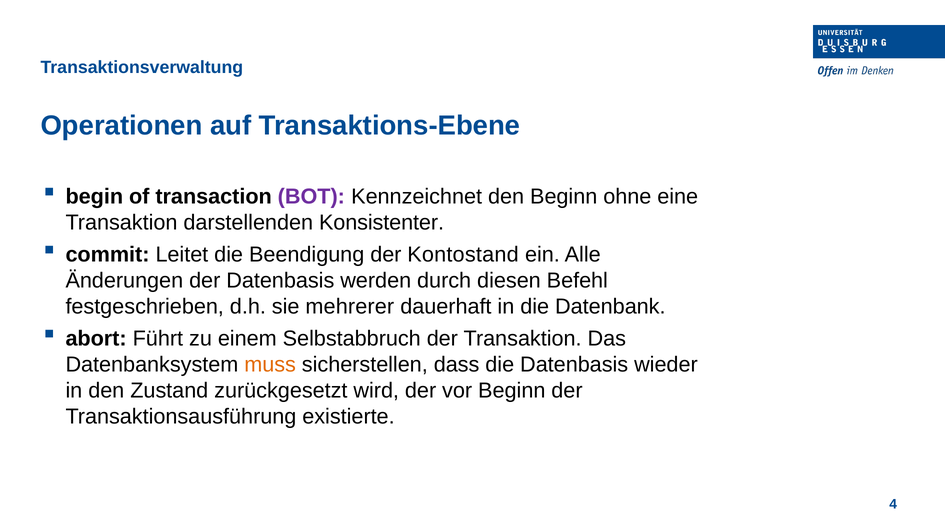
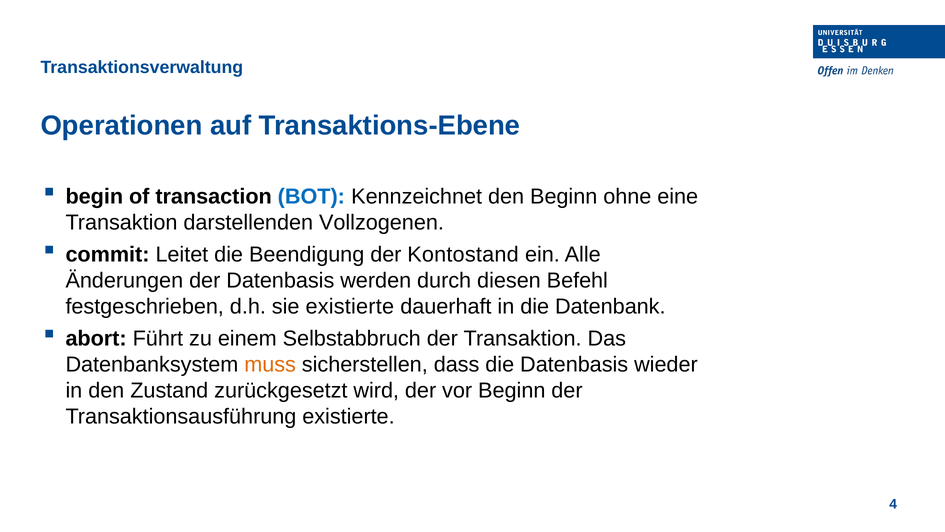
BOT colour: purple -> blue (311, 197)
Konsistenter: Konsistenter -> Vollzogenen (381, 223)
sie mehrerer: mehrerer -> existierte (350, 306)
